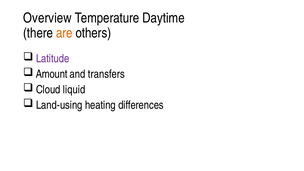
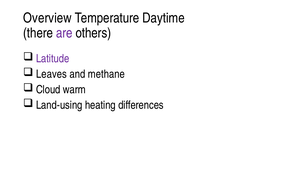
are colour: orange -> purple (64, 33)
Amount: Amount -> Leaves (52, 74)
transfers: transfers -> methane (106, 74)
liquid: liquid -> warm (74, 90)
